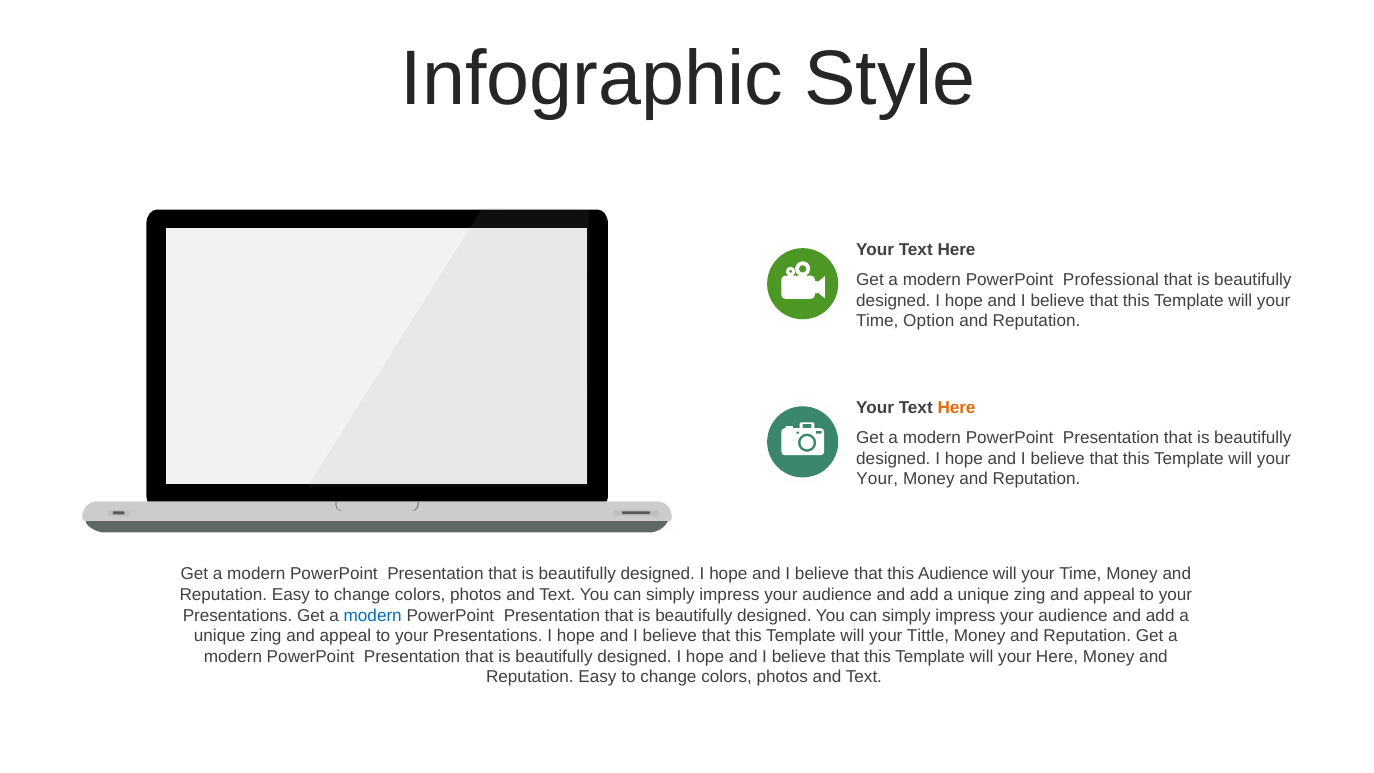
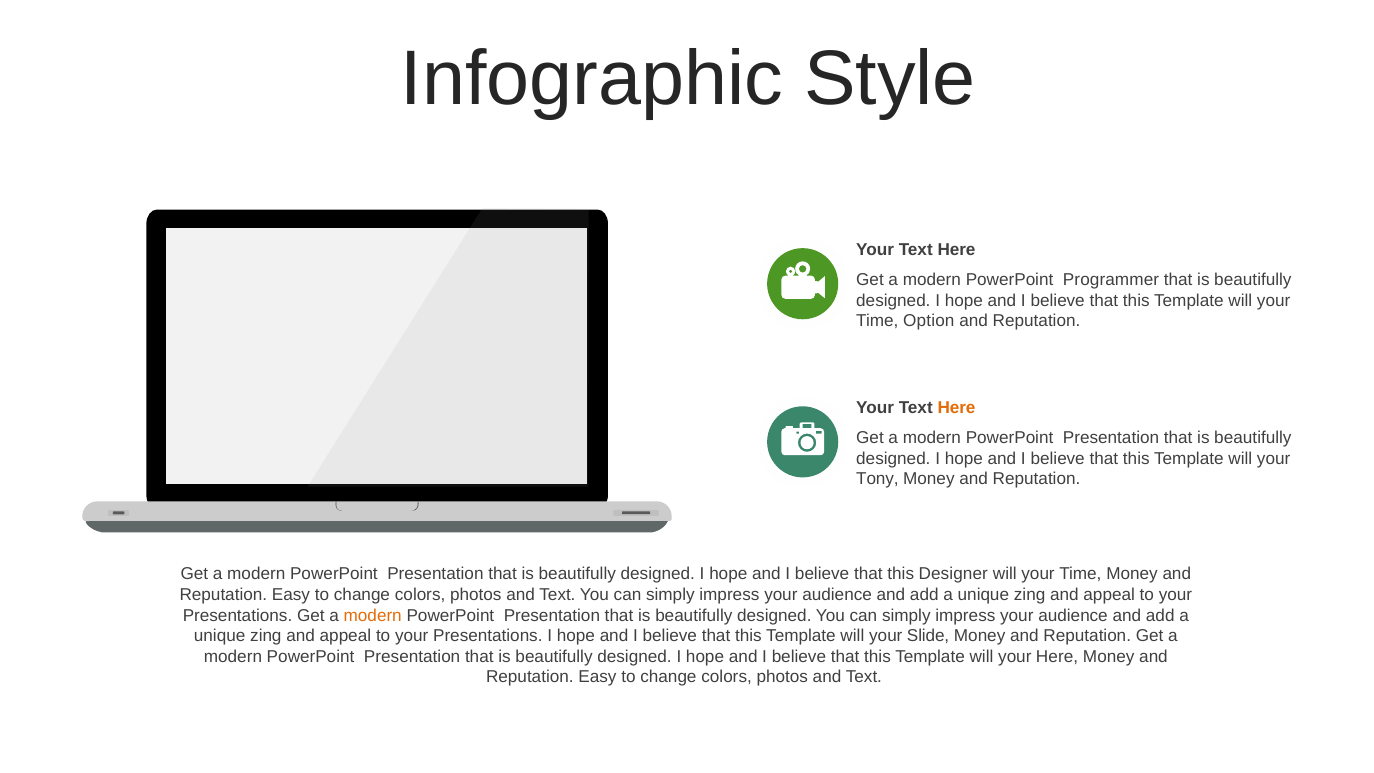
Professional: Professional -> Programmer (1111, 280)
Your: Your -> Tony (877, 479)
this Audience: Audience -> Designer (953, 574)
modern colour: blue -> orange (373, 615)
Tittle: Tittle -> Slide (928, 636)
